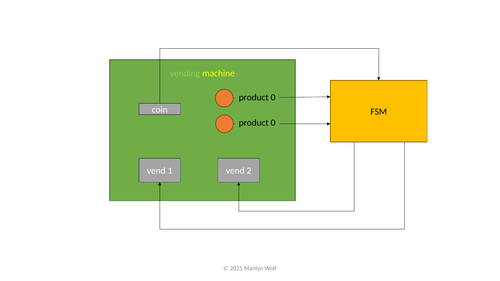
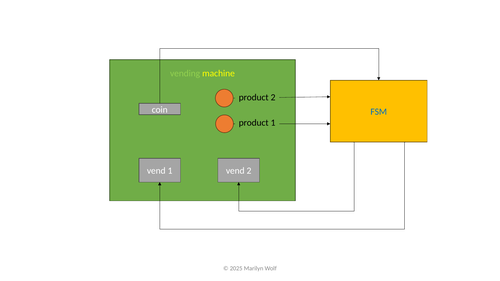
0: 0 -> 2 (273, 97)
FSM colour: black -> blue (379, 112)
0: 0 -> 1 (273, 123)
